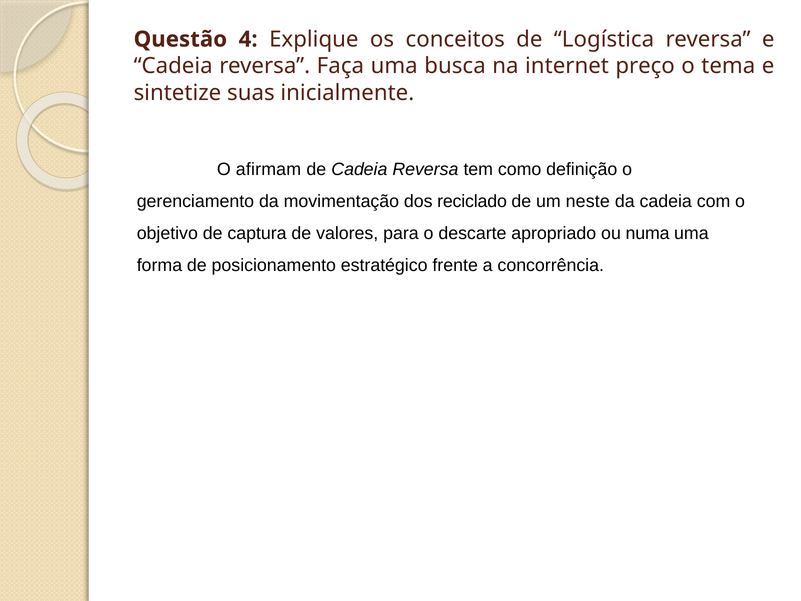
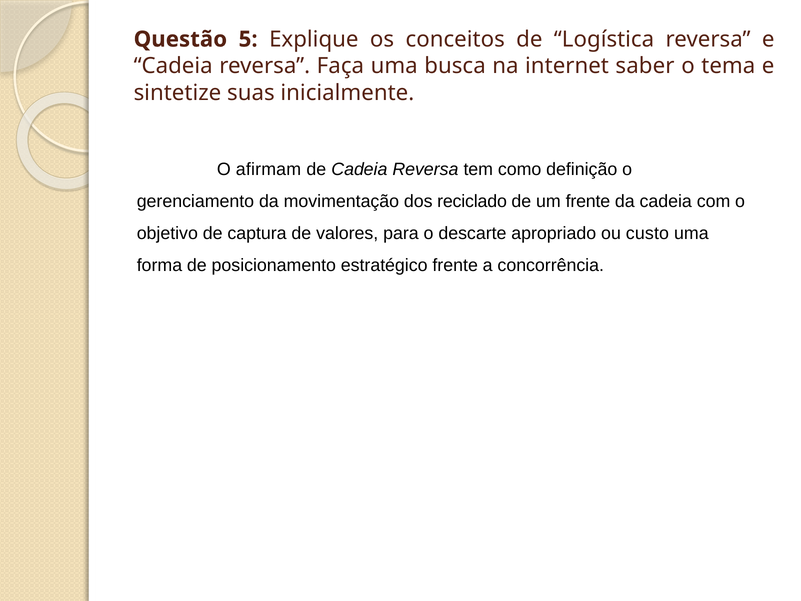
4: 4 -> 5 (248, 39)
preço: preço -> saber (645, 66)
um neste: neste -> frente (588, 201)
numa: numa -> custo (647, 233)
